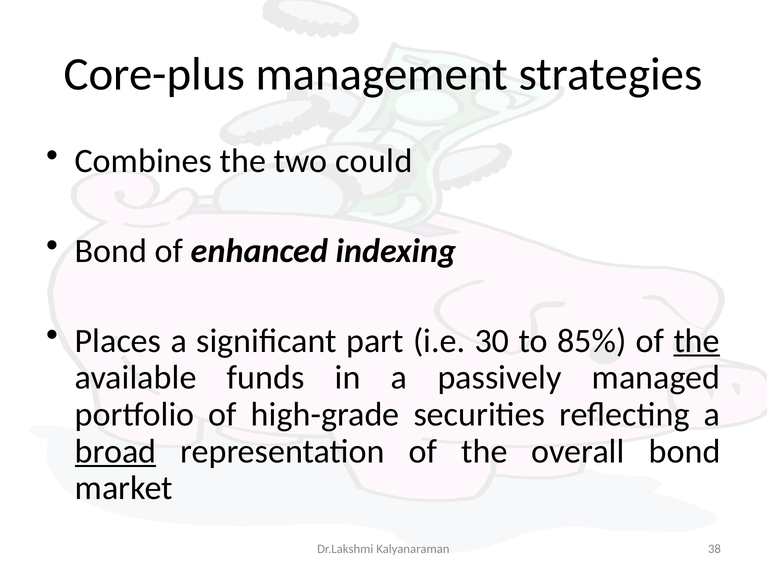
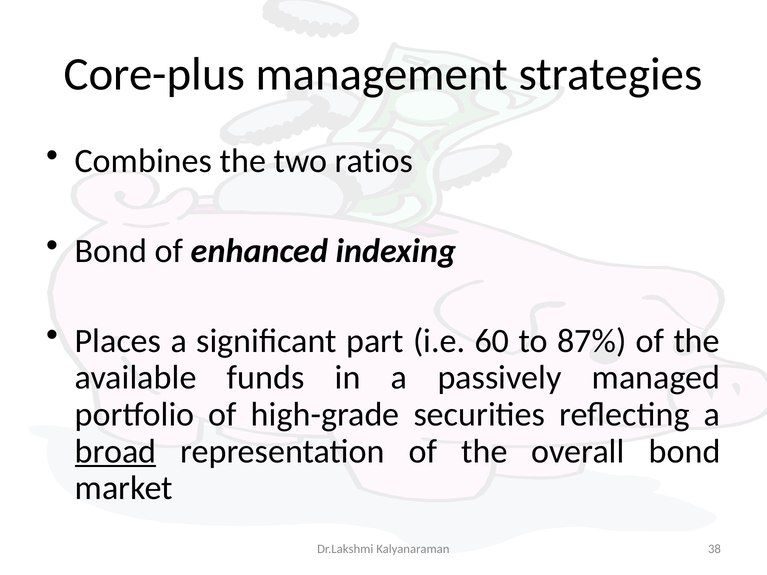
could: could -> ratios (374, 161)
30: 30 -> 60 (492, 341)
85%: 85% -> 87% (592, 341)
the underline: present -> none (697, 341)
